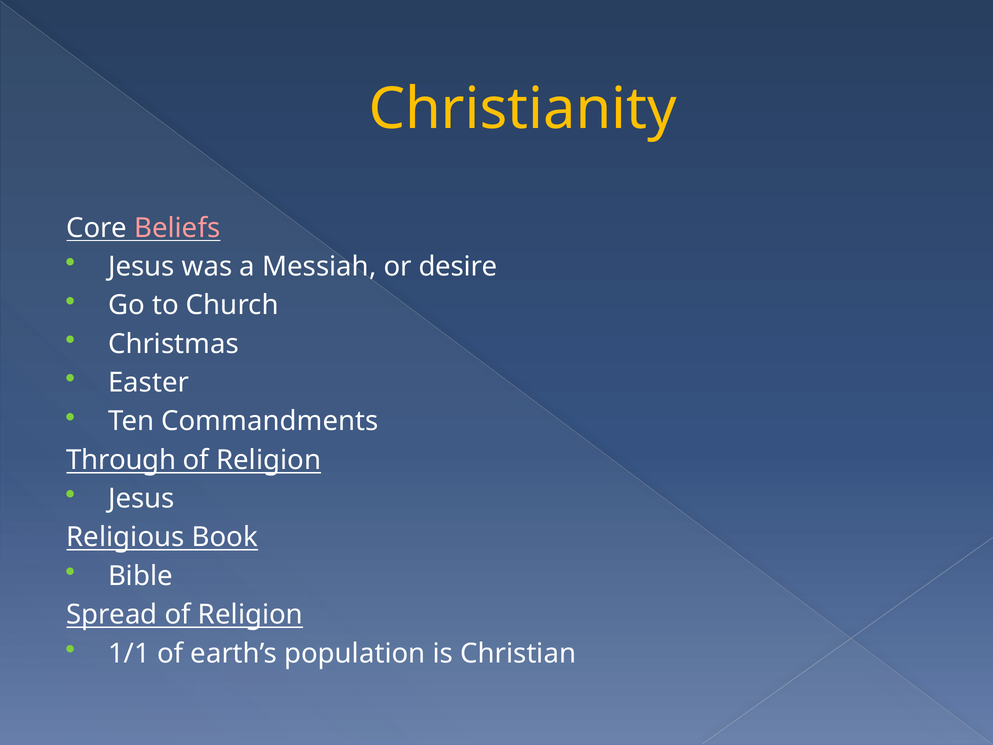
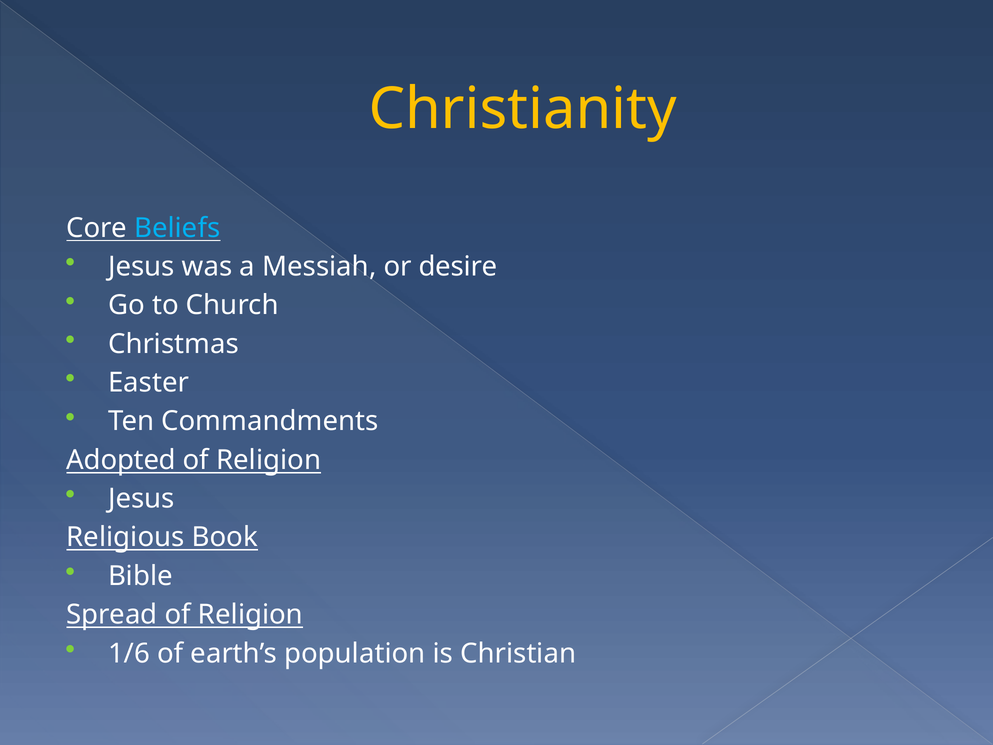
Beliefs colour: pink -> light blue (177, 228)
Through: Through -> Adopted (121, 460)
1/1: 1/1 -> 1/6 (129, 653)
